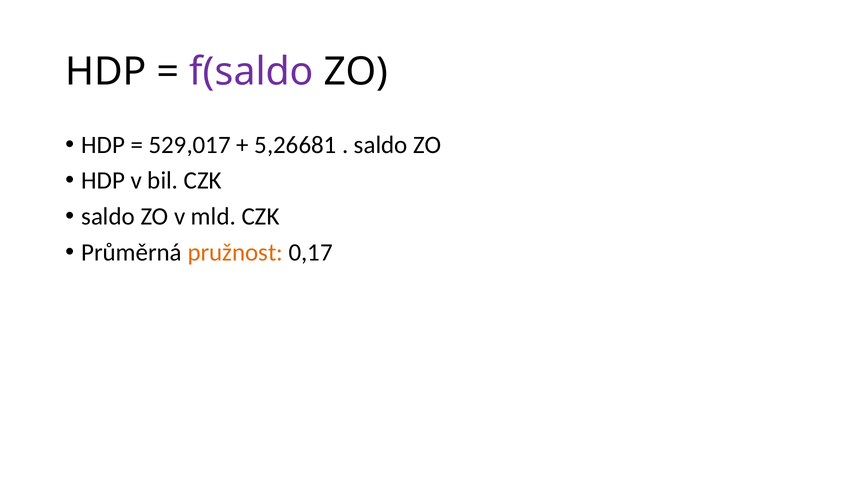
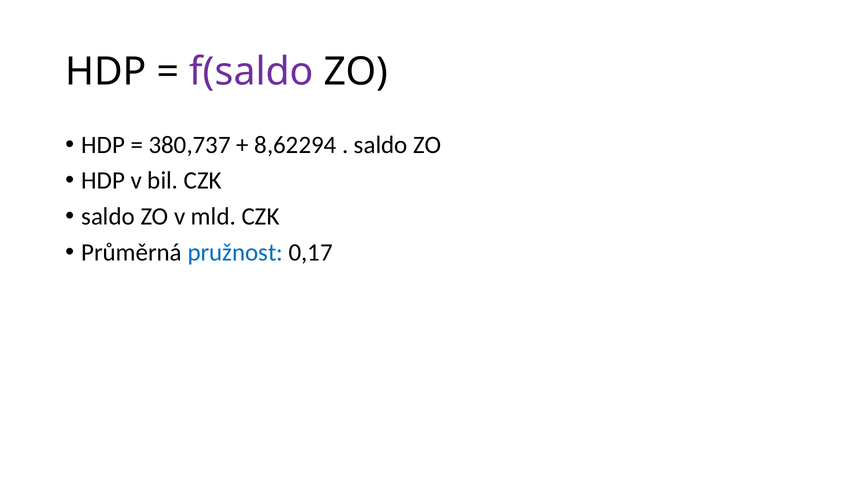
529,017: 529,017 -> 380,737 (190, 145)
5,26681: 5,26681 -> 8,62294 (295, 145)
pružnost colour: orange -> blue (235, 252)
